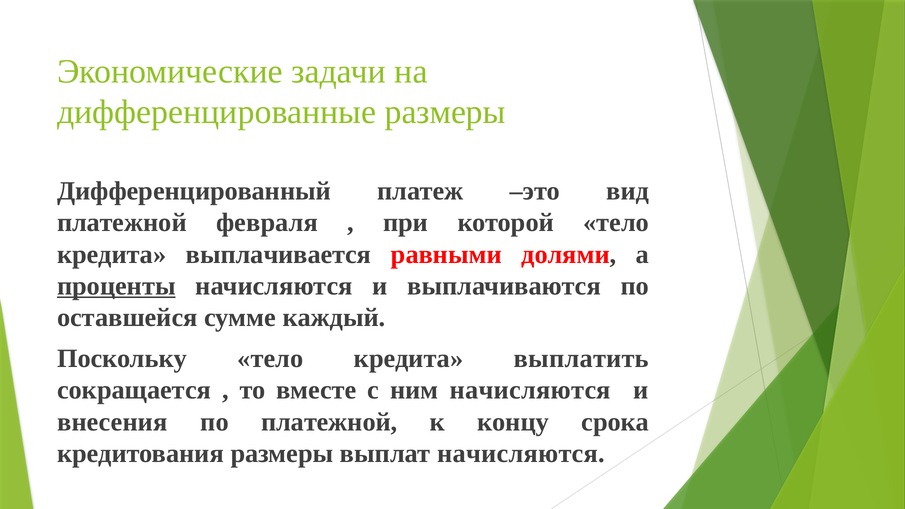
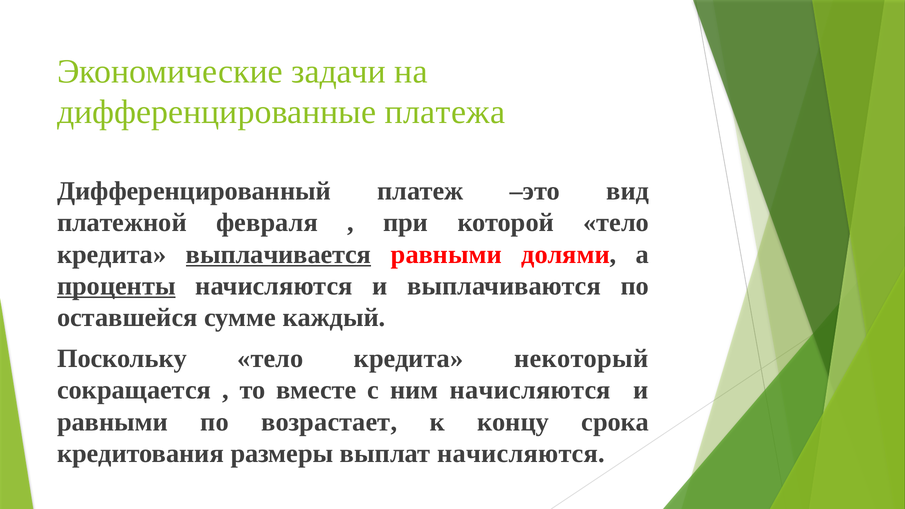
дифференцированные размеры: размеры -> платежа (445, 112)
выплачивается underline: none -> present (279, 254)
выплатить: выплатить -> некоторый (581, 359)
внесения: внесения -> равными (112, 422)
по платежной: платежной -> возрастает (329, 422)
